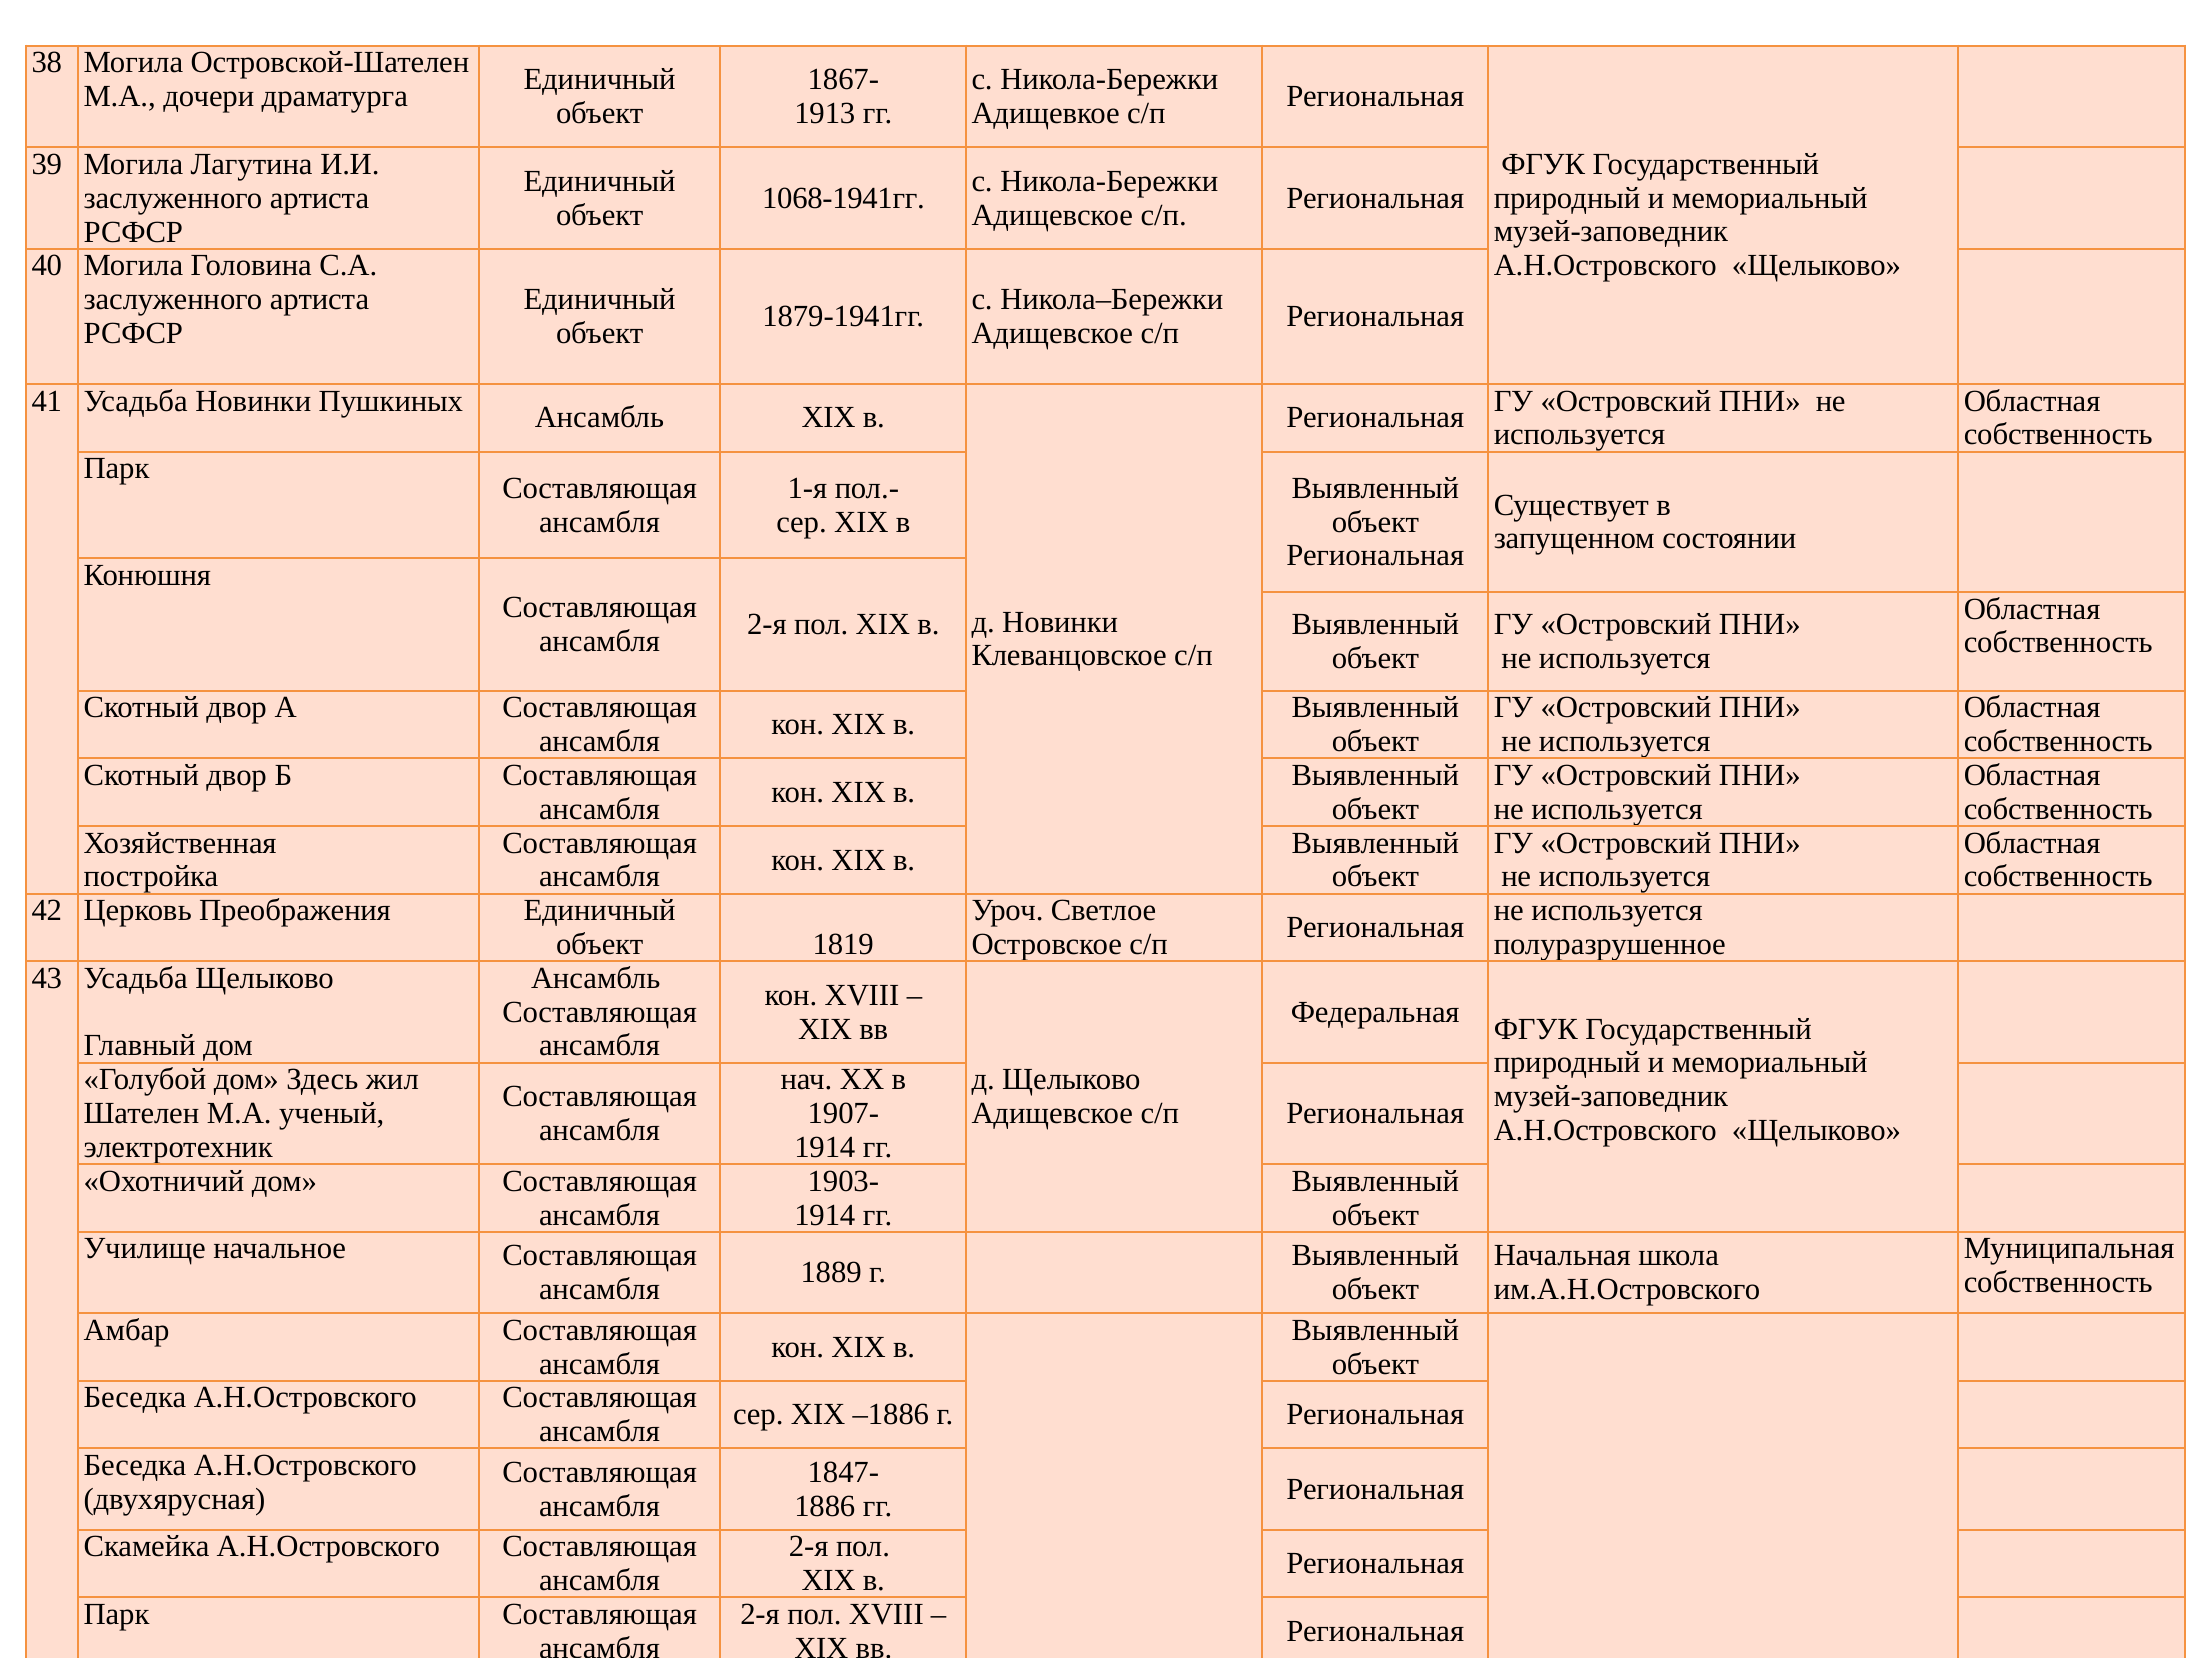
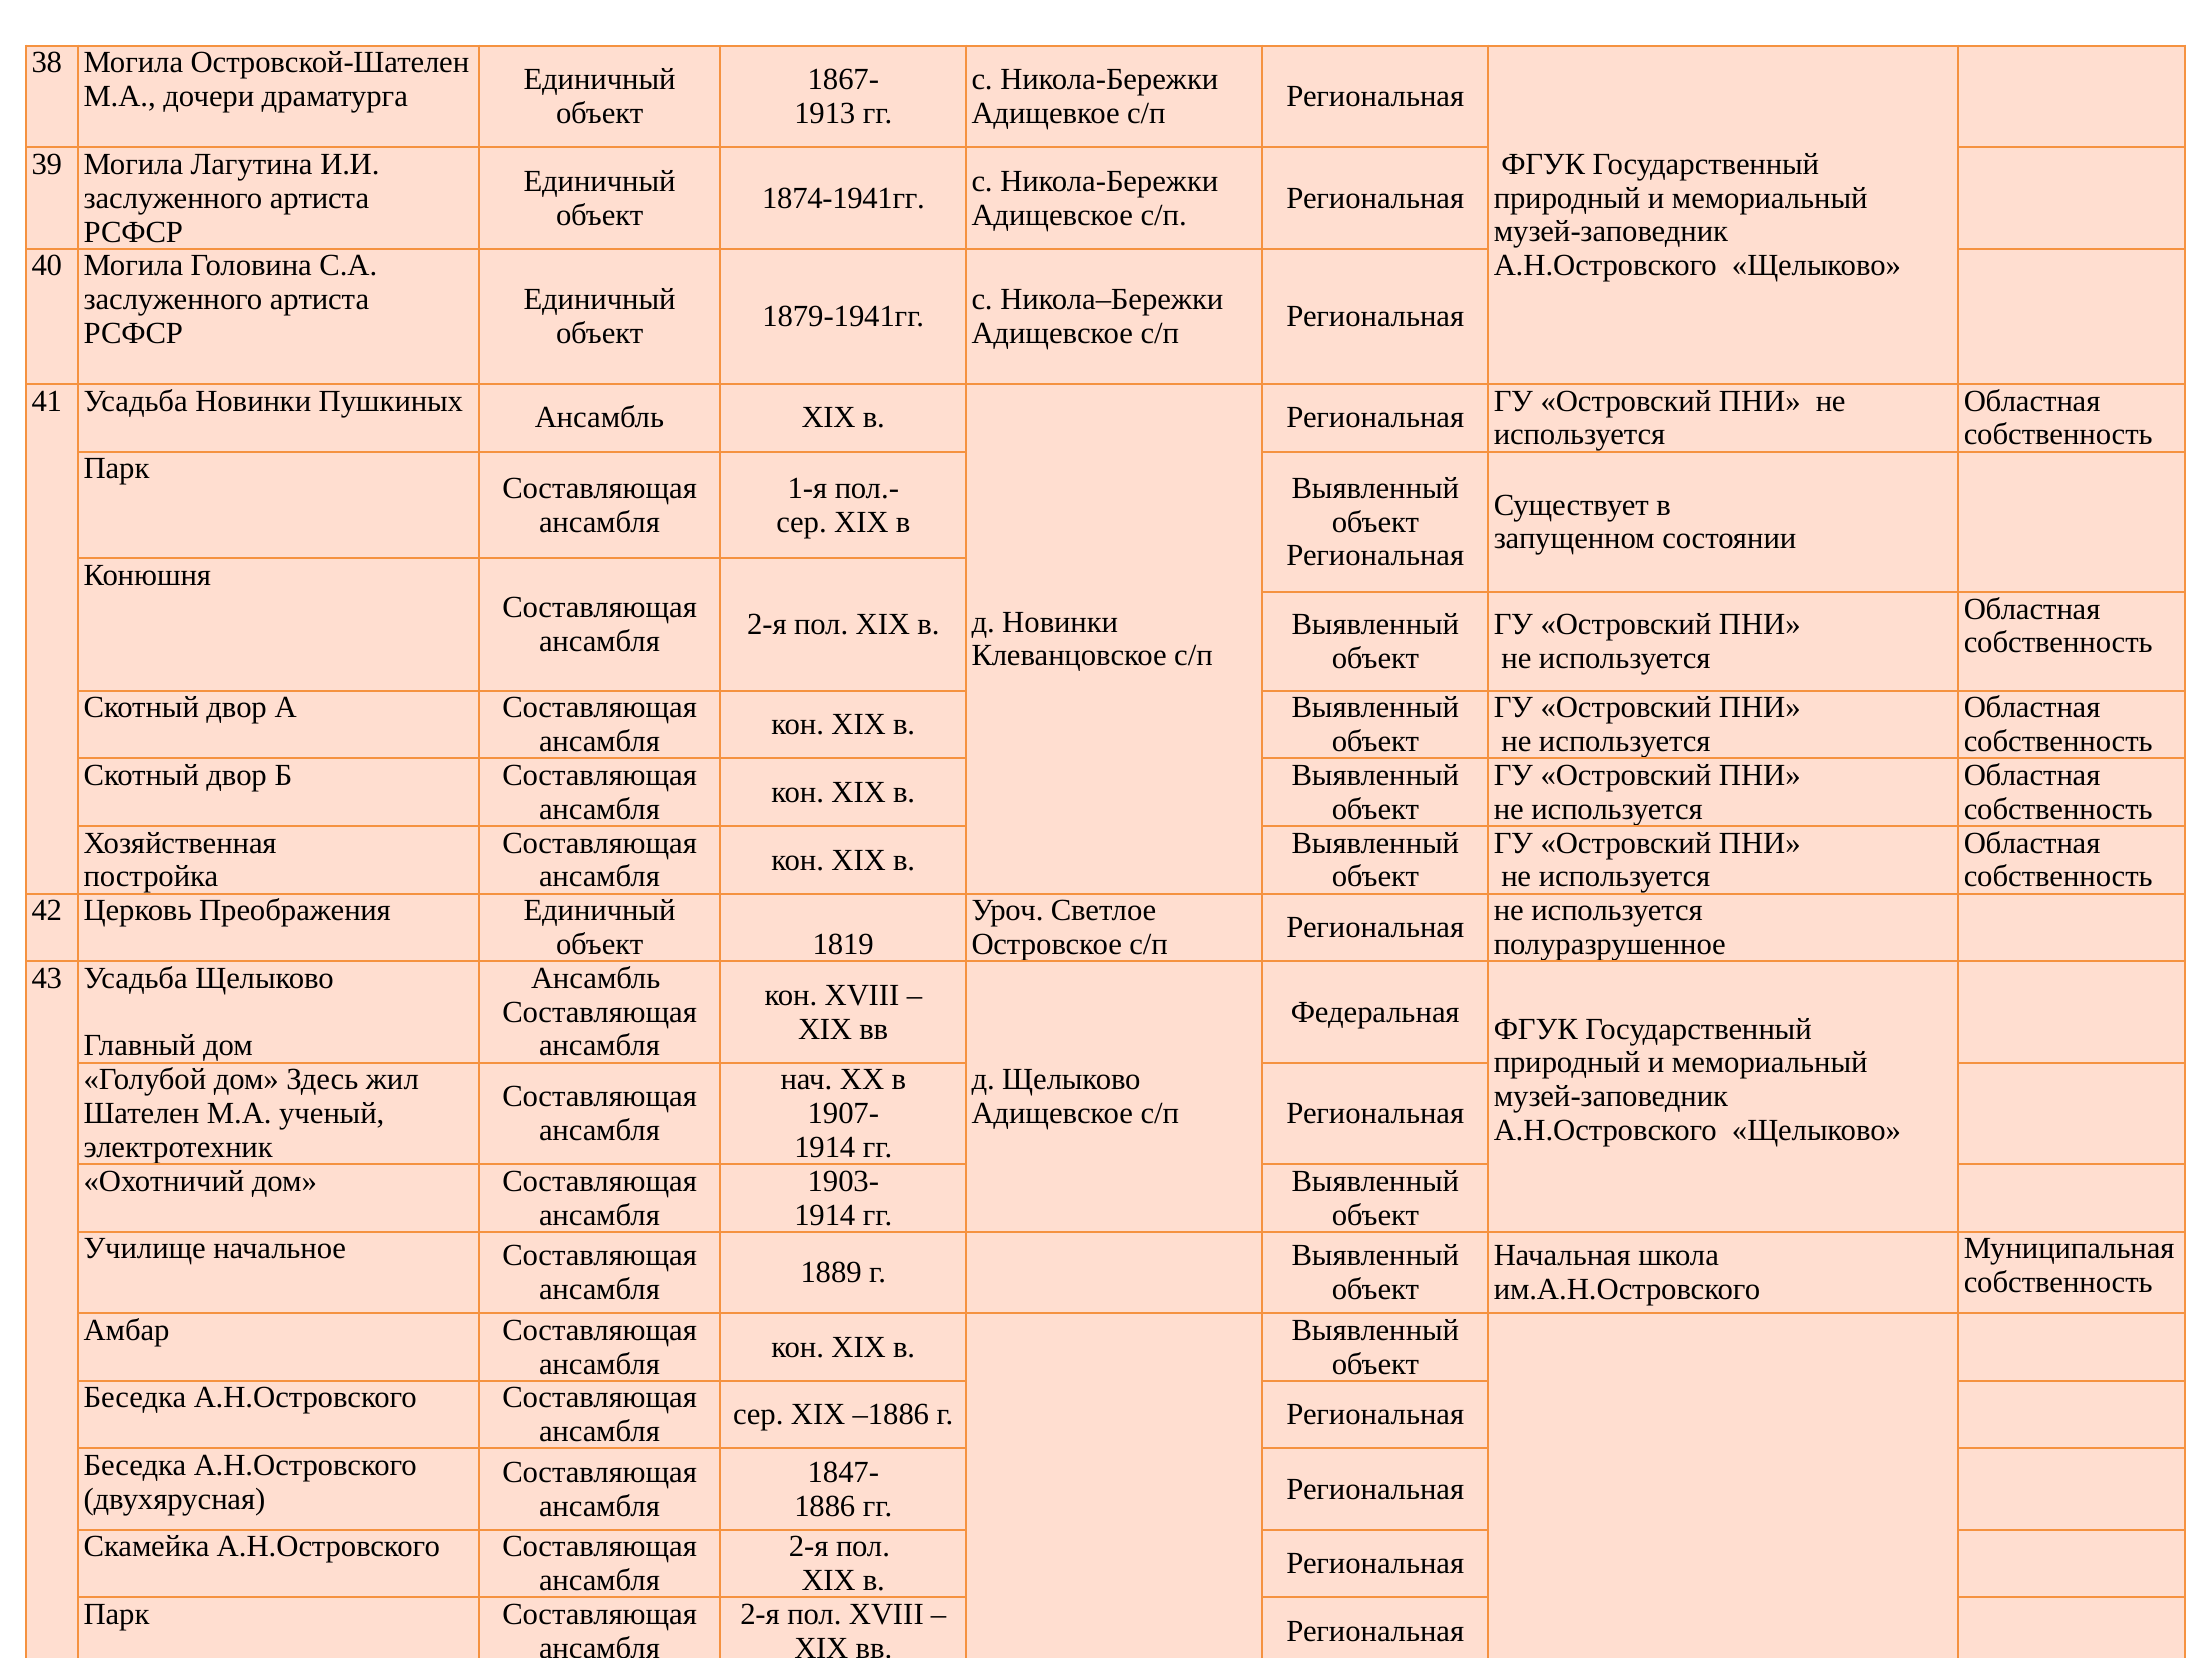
1068-1941гг: 1068-1941гг -> 1874-1941гг (843, 198)
